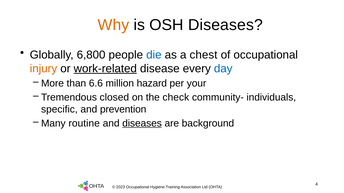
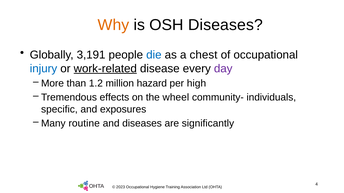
6,800: 6,800 -> 3,191 (91, 55)
injury colour: orange -> blue (43, 69)
day colour: blue -> purple (223, 69)
6.6: 6.6 -> 1.2 (96, 84)
your: your -> high (196, 84)
closed: closed -> effects (114, 98)
check: check -> wheel (176, 98)
prevention: prevention -> exposures (123, 110)
diseases underline: present -> none (142, 124)
background: background -> significantly (208, 124)
